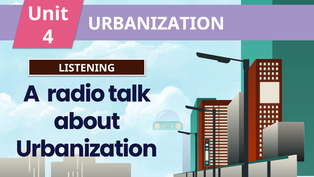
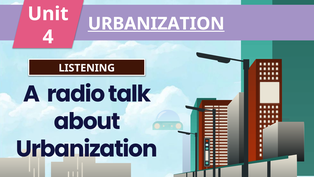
URBANIZATION underline: none -> present (156, 24)
